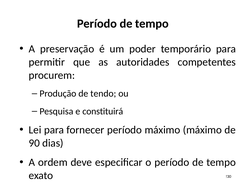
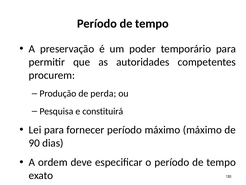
tendo: tendo -> perda (103, 93)
